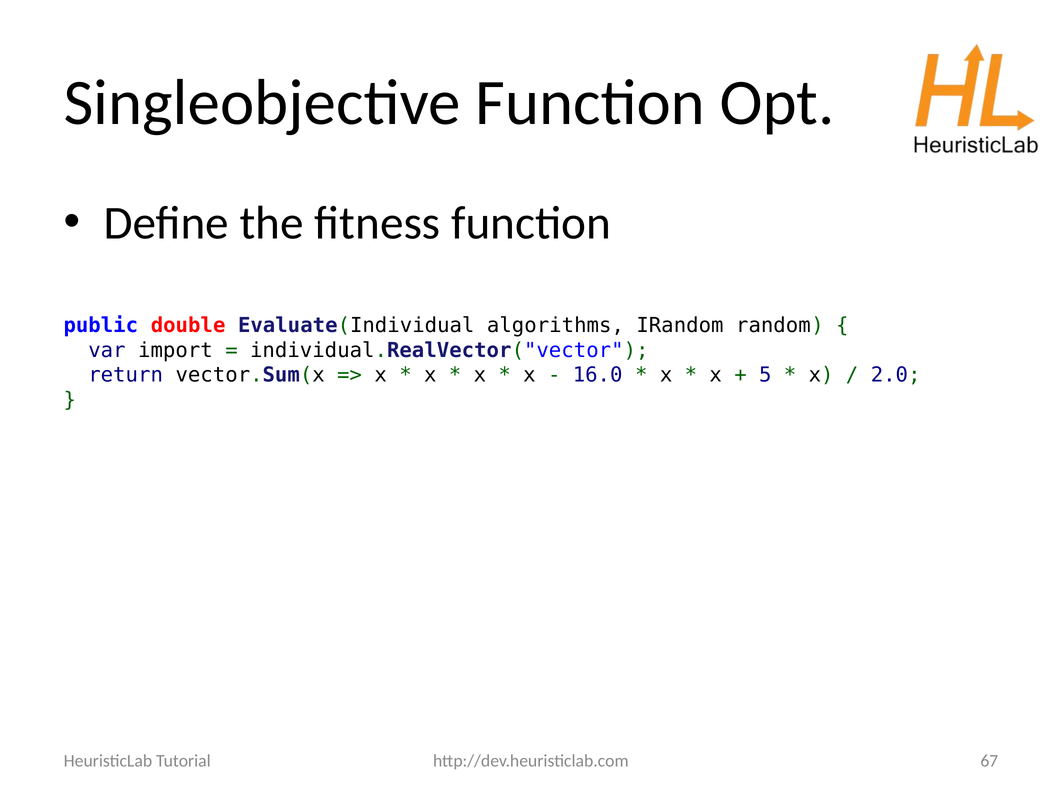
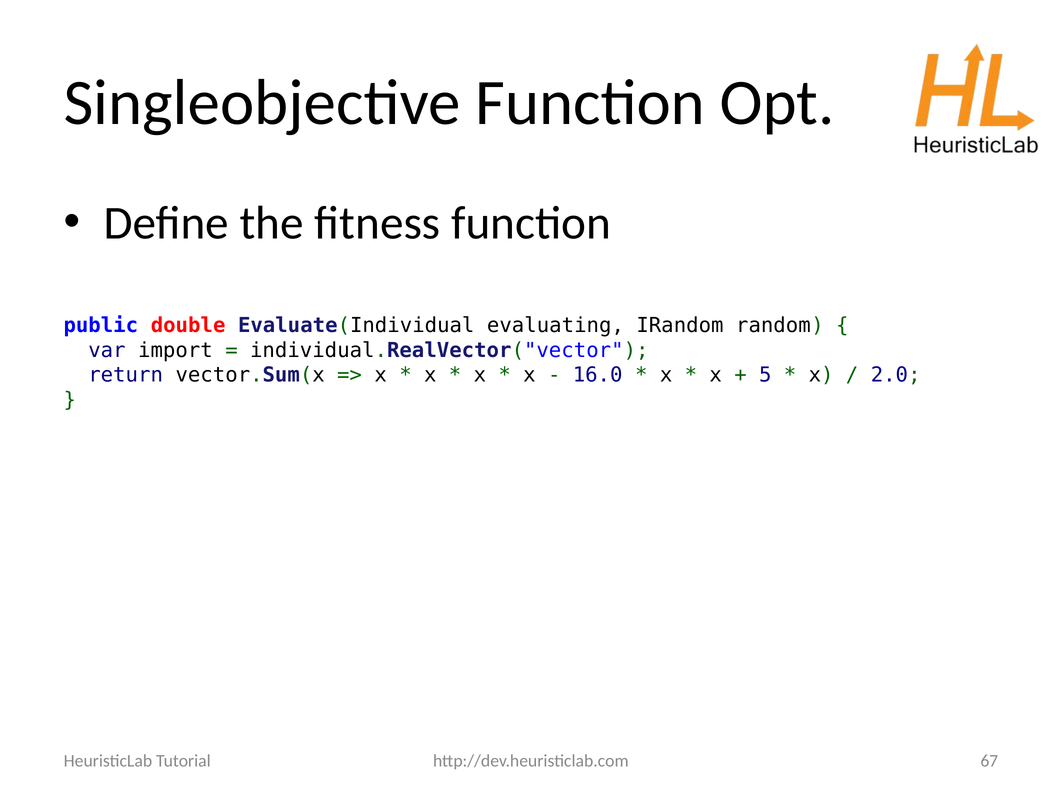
algorithms: algorithms -> evaluating (555, 325)
